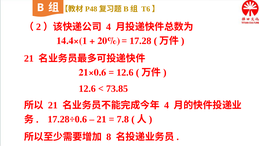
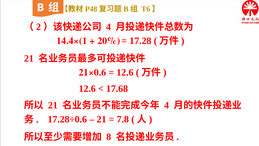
73.85: 73.85 -> 17.68 (117, 89)
